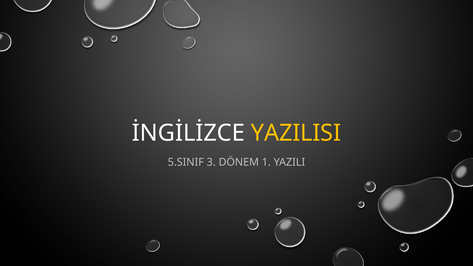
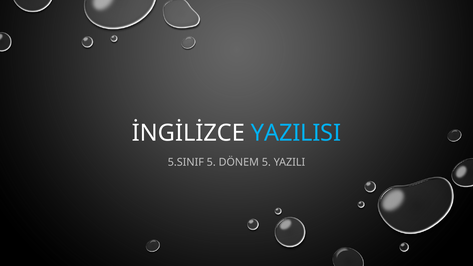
YAZILISI colour: yellow -> light blue (296, 133)
5.SINIF 3: 3 -> 5 (211, 162)
DÖNEM 1: 1 -> 5 (266, 162)
